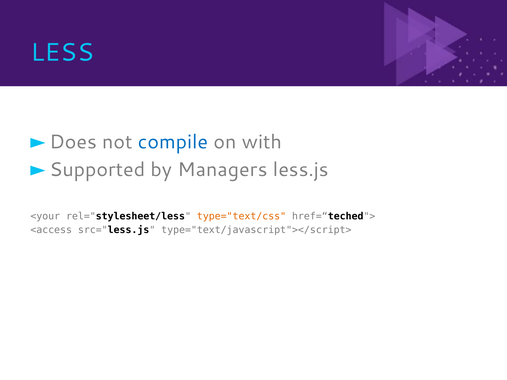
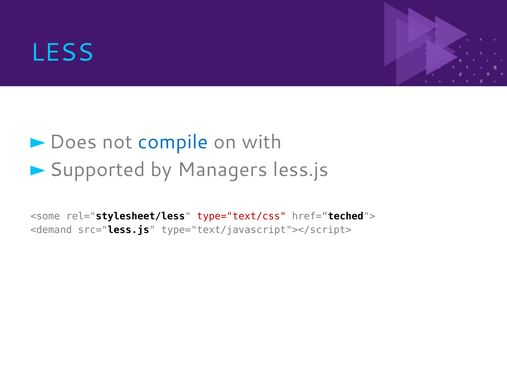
<your: <your -> <some (45, 216)
type="text/css colour: orange -> red (241, 216)
<access: <access -> <demand (51, 230)
